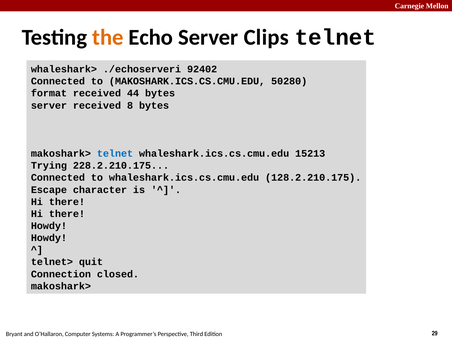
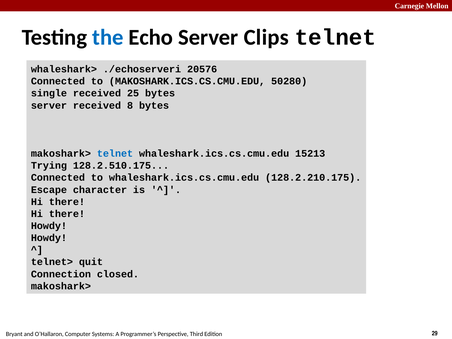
the colour: orange -> blue (108, 37)
92402: 92402 -> 20576 (202, 69)
format: format -> single (49, 93)
44: 44 -> 25 (133, 93)
228.2.210.175: 228.2.210.175 -> 128.2.510.175 (121, 166)
